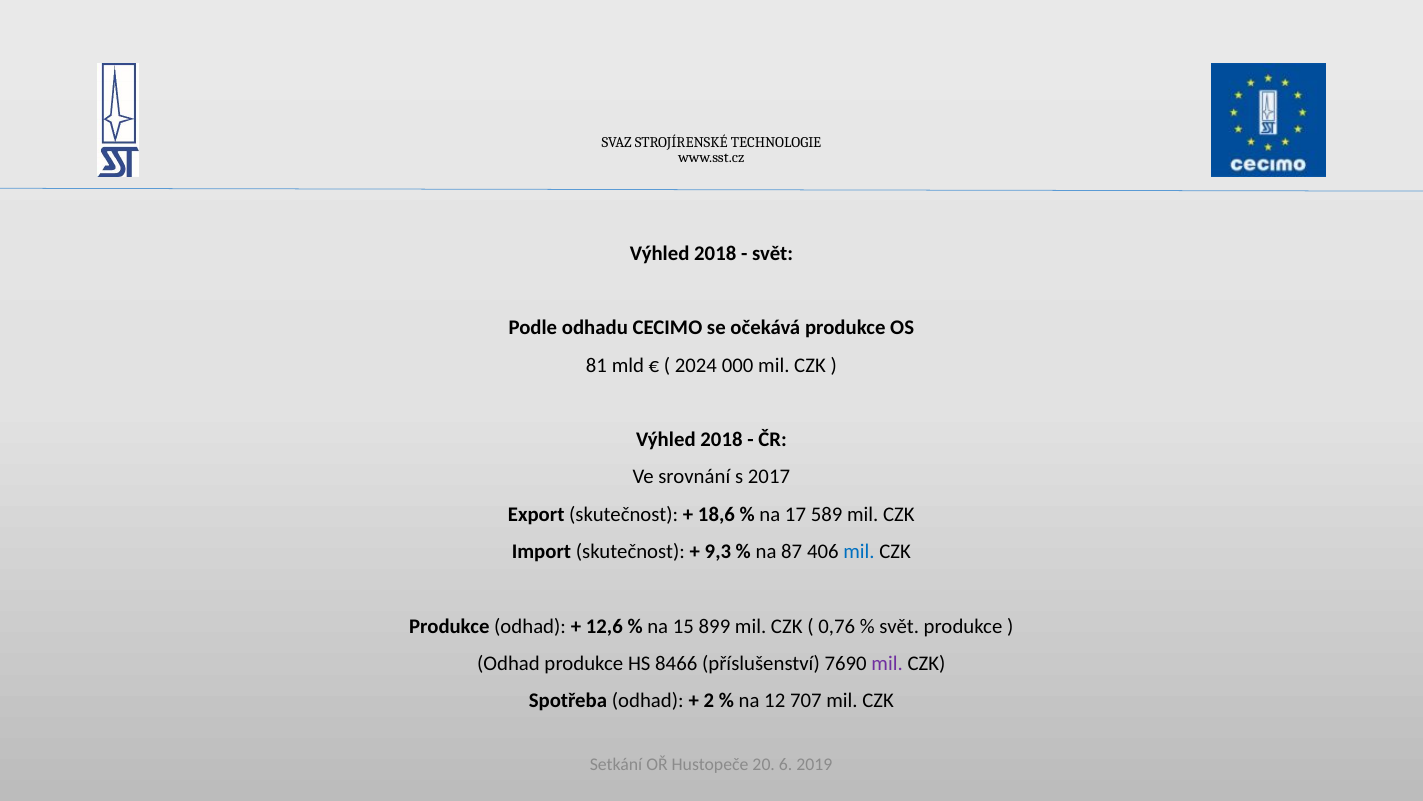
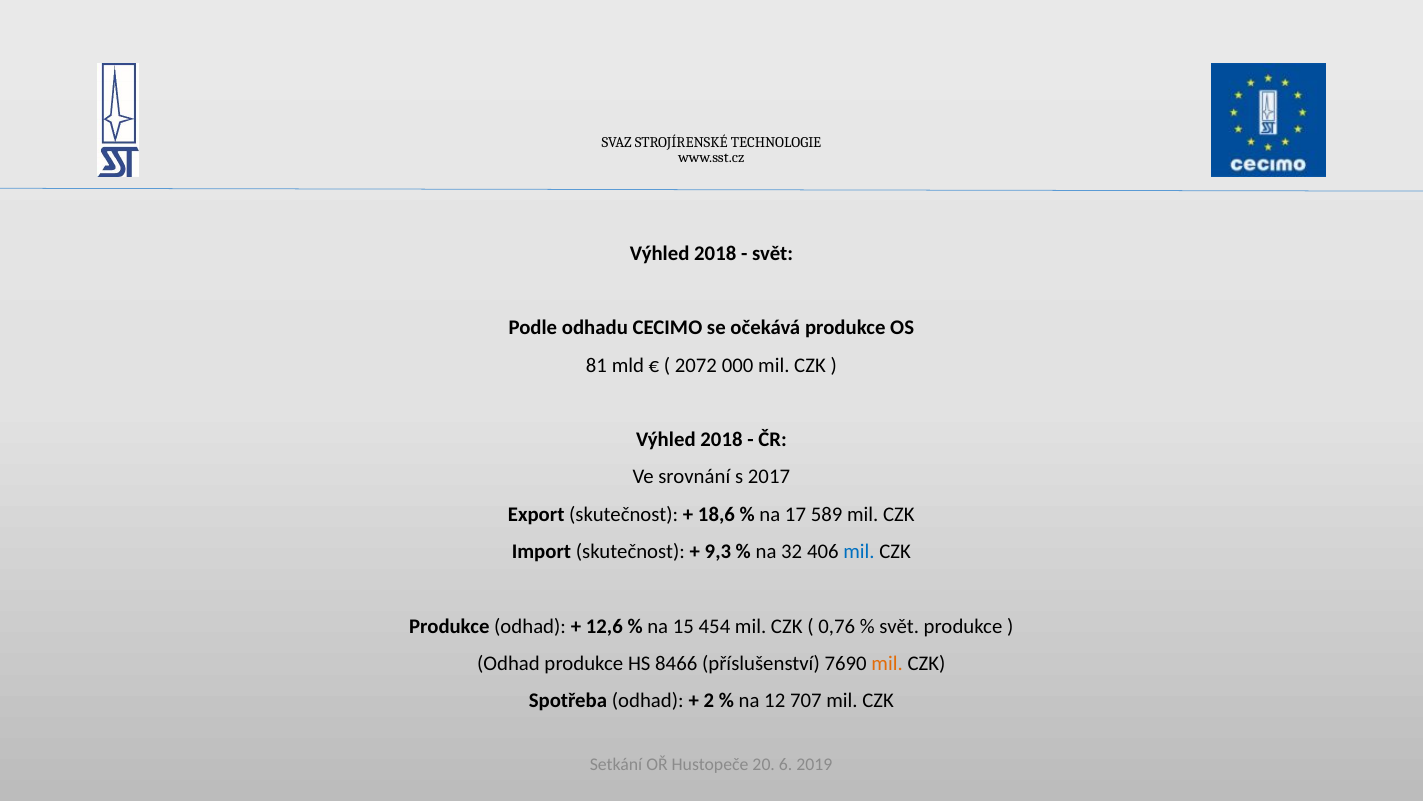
2024: 2024 -> 2072 (696, 365)
87: 87 -> 32 (792, 551)
899: 899 -> 454 (714, 626)
mil colour: purple -> orange (887, 663)
